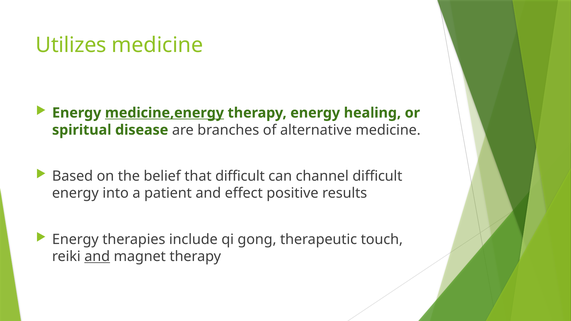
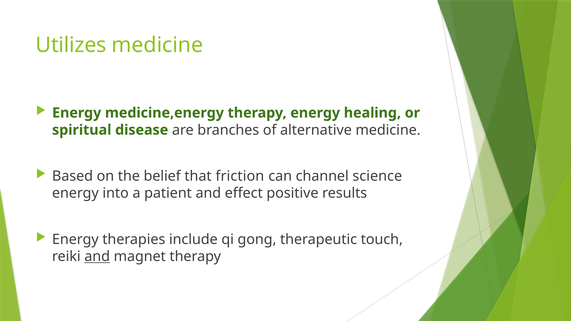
medicine,energy underline: present -> none (164, 113)
that difficult: difficult -> friction (240, 176)
channel difficult: difficult -> science (377, 176)
